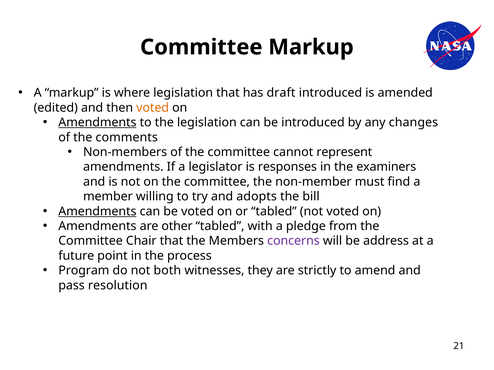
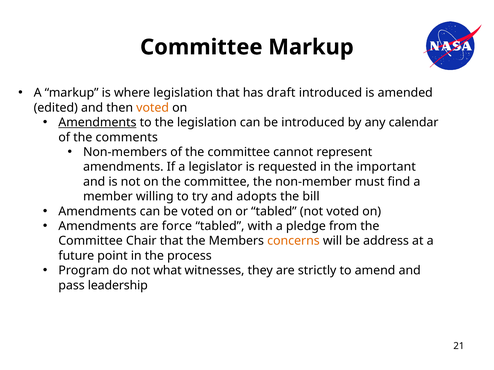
changes: changes -> calendar (414, 123)
responses: responses -> requested (287, 167)
examiners: examiners -> important (386, 167)
Amendments underline: present -> none (97, 212)
other: other -> force (177, 226)
concerns colour: purple -> orange (293, 241)
both: both -> what (167, 271)
resolution: resolution -> leadership (118, 286)
